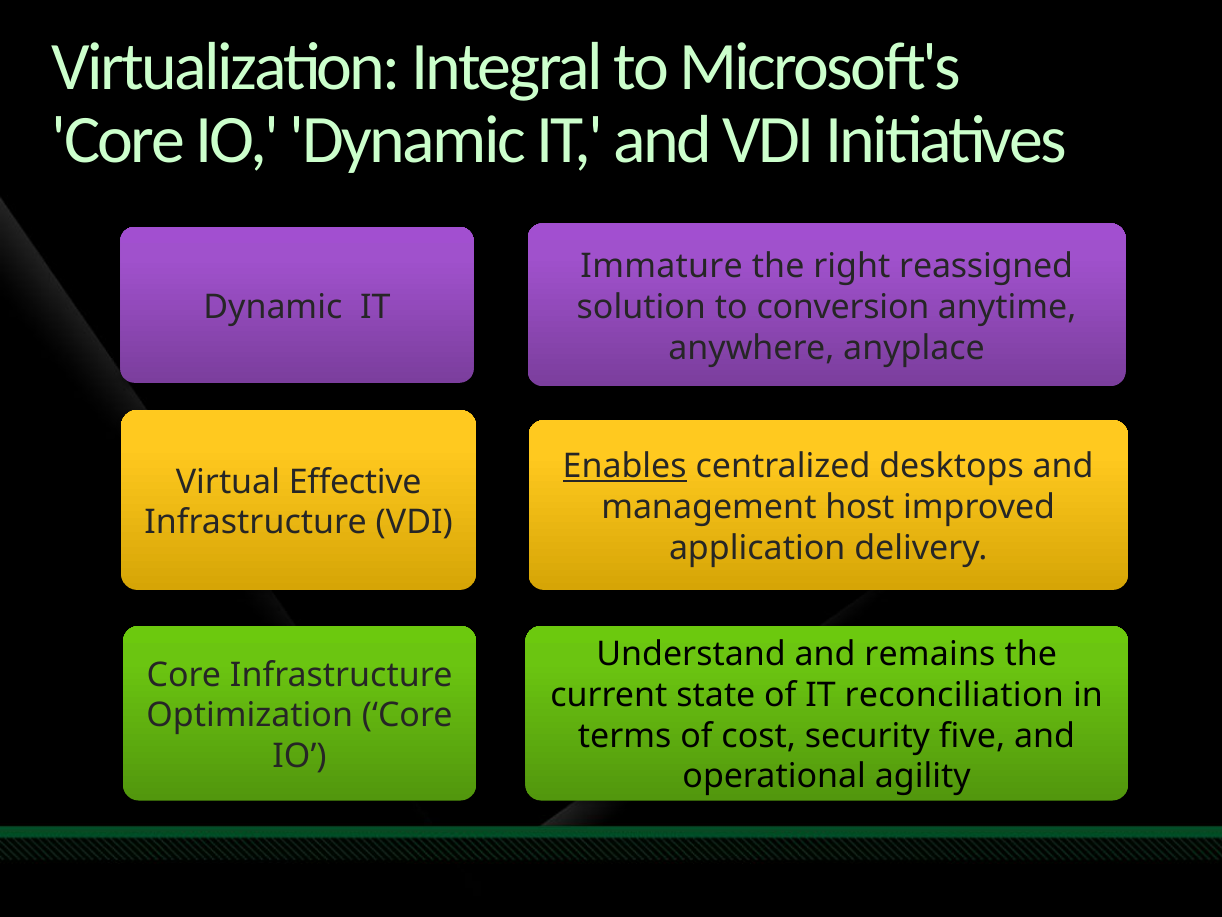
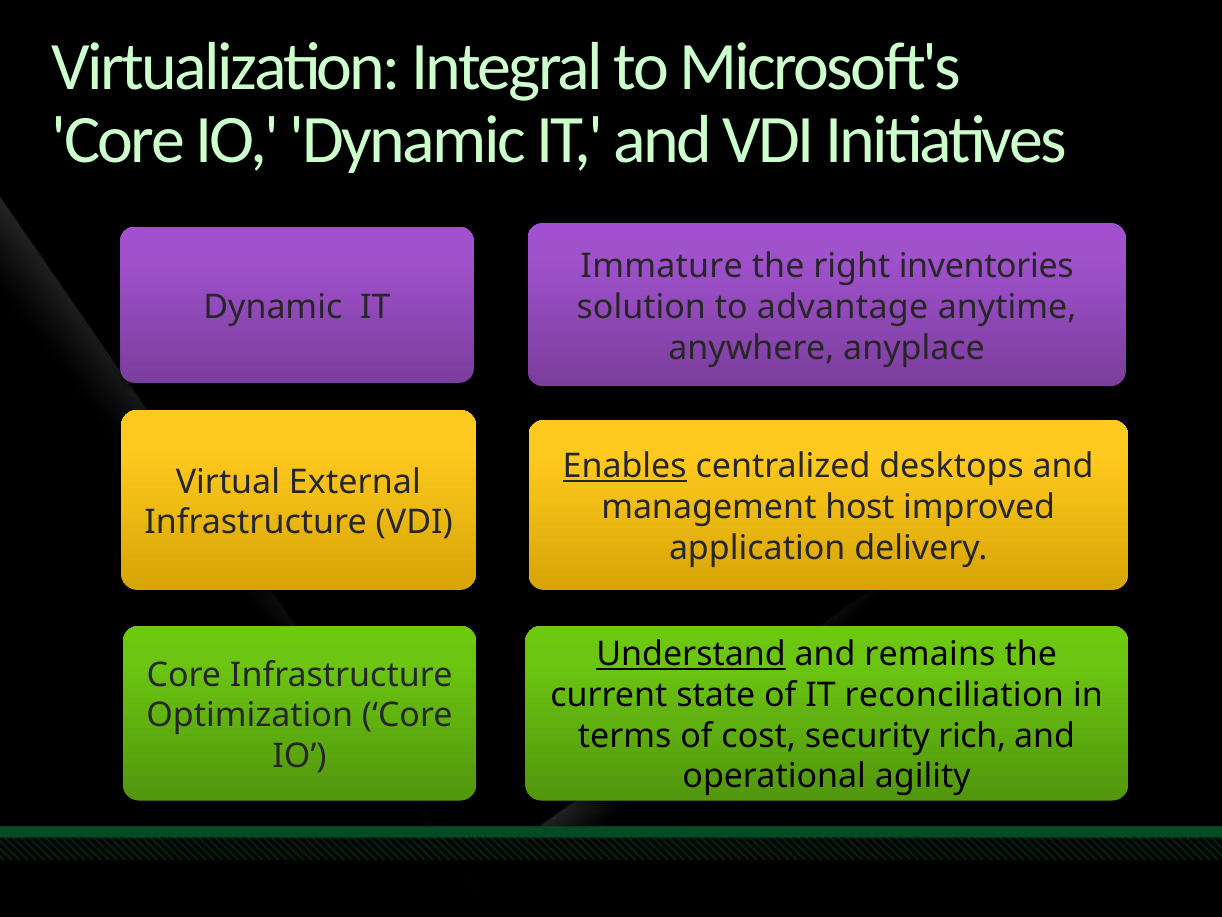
reassigned: reassigned -> inventories (986, 266)
conversion: conversion -> advantage (843, 307)
Effective: Effective -> External (355, 482)
Understand underline: none -> present (691, 654)
five: five -> rich (972, 736)
